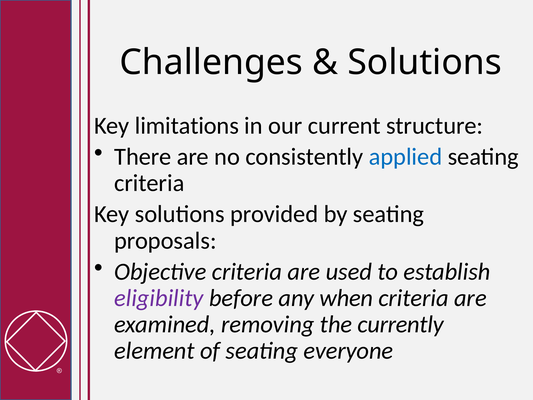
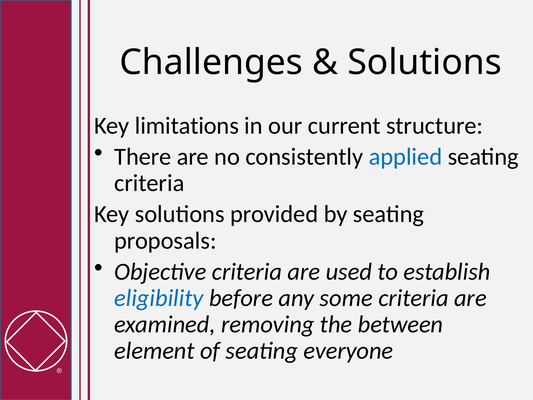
eligibility colour: purple -> blue (159, 298)
when: when -> some (346, 298)
currently: currently -> between (401, 324)
